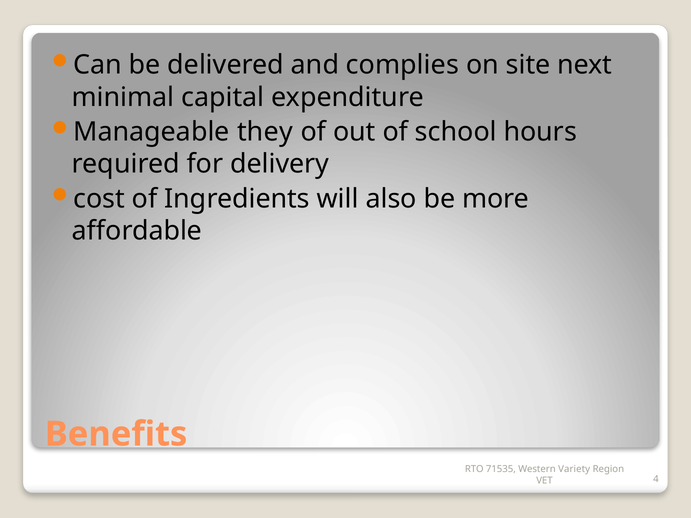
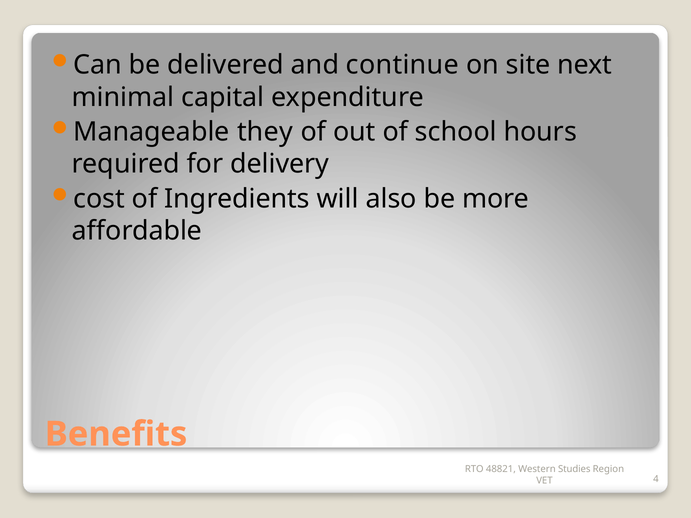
complies: complies -> continue (402, 65)
71535: 71535 -> 48821 (501, 469)
Variety: Variety -> Studies (574, 469)
